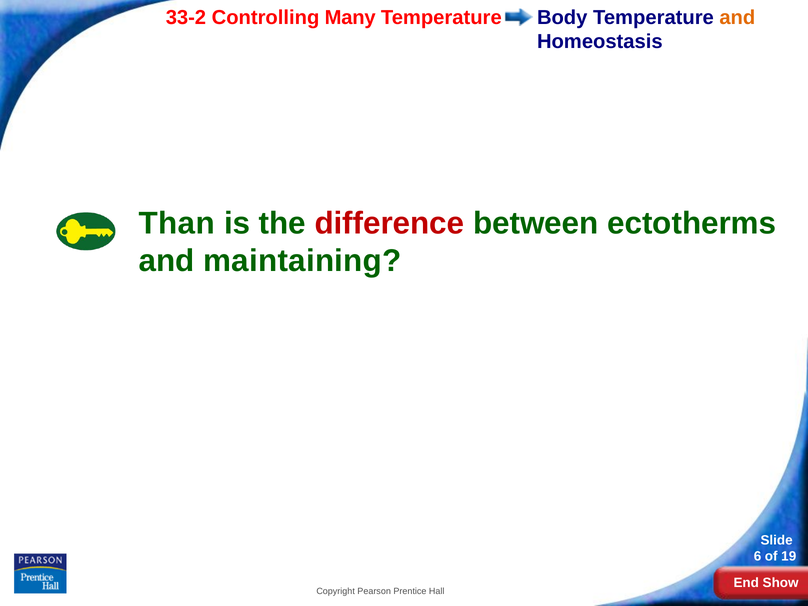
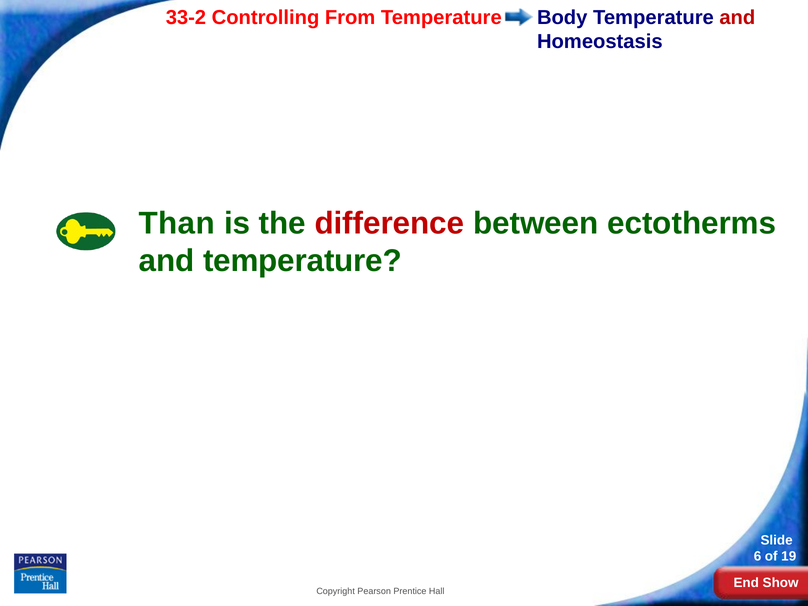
Many: Many -> From (350, 17)
and colour: orange -> red (737, 18)
and maintaining: maintaining -> temperature (303, 261)
